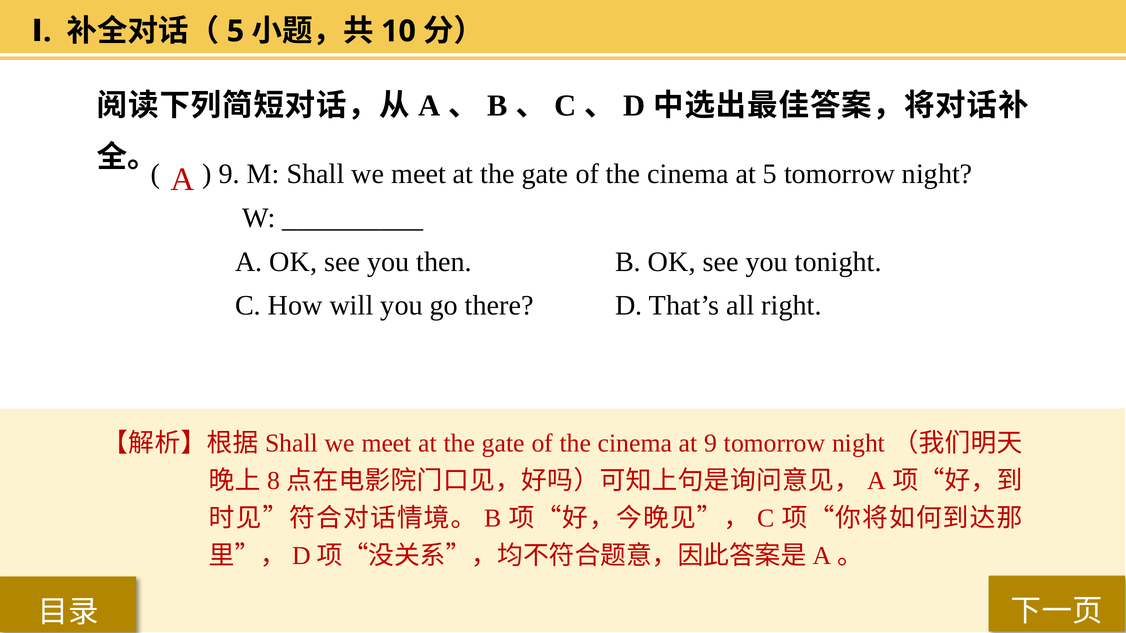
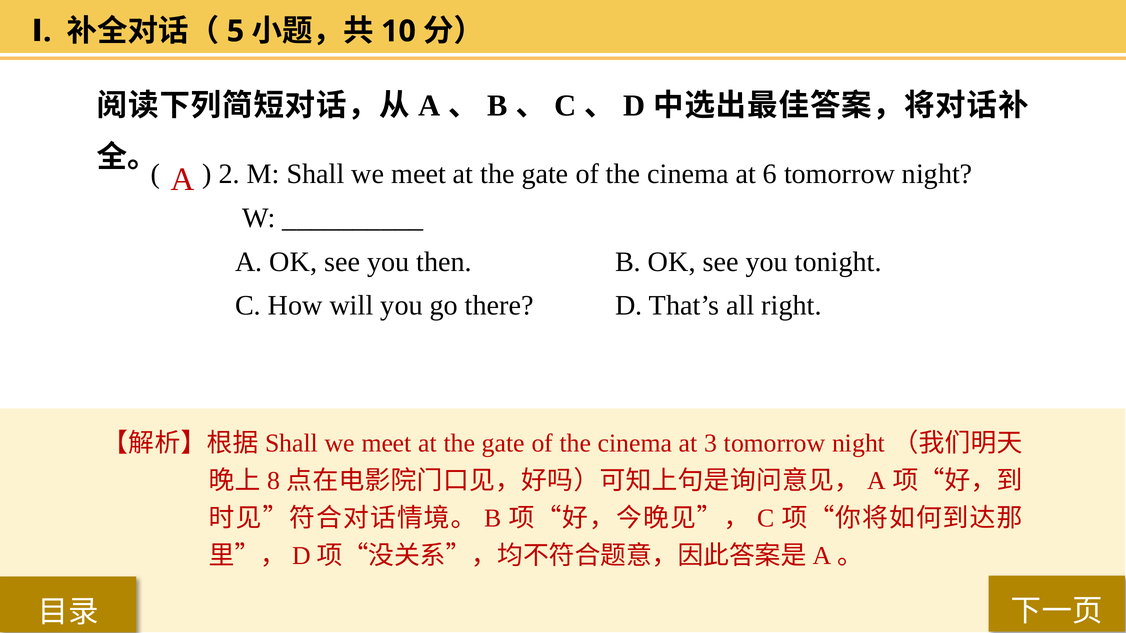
9: 9 -> 2 (229, 174)
at 5: 5 -> 6 (770, 174)
at 9: 9 -> 3 (711, 444)
